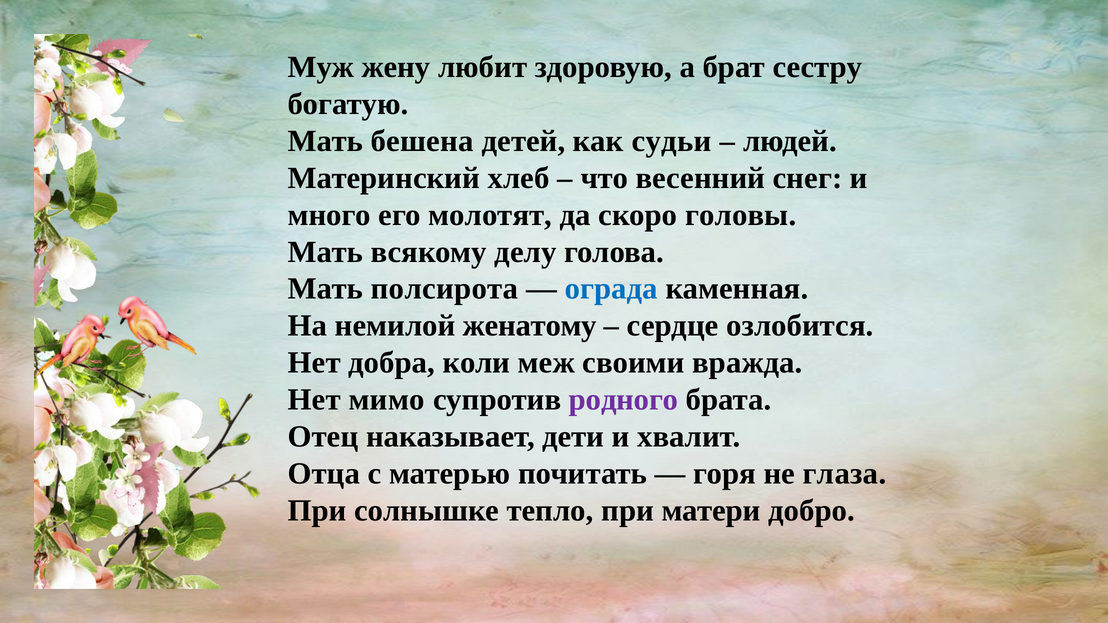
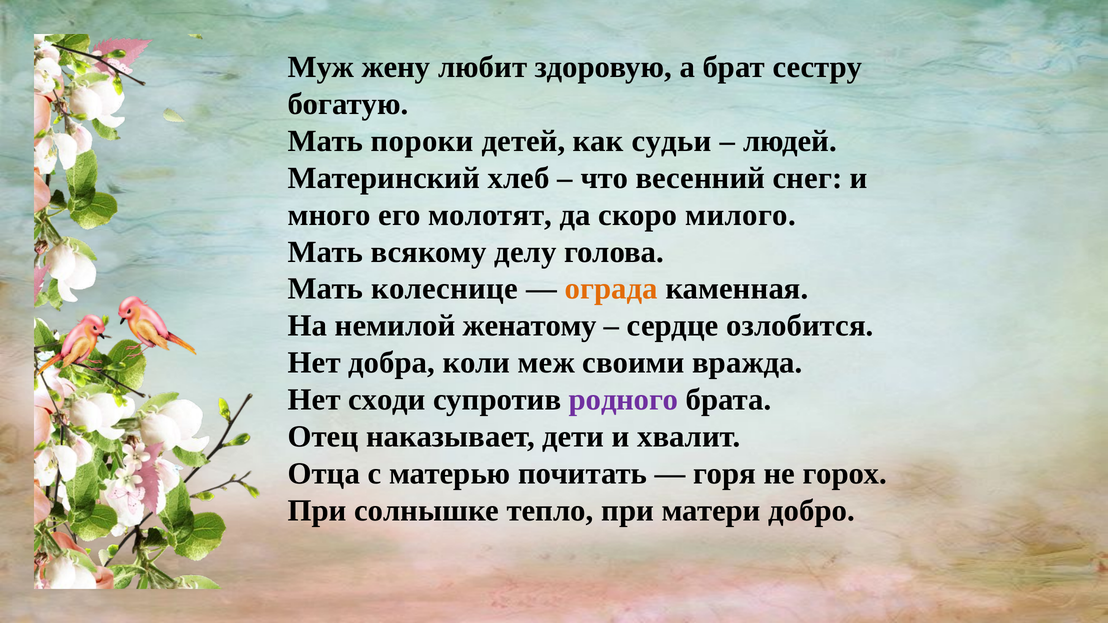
бешена: бешена -> пороки (422, 141)
головы: головы -> милого (741, 215)
полсирота: полсирота -> колеснице (445, 289)
ограда colour: blue -> orange (611, 289)
мимо: мимо -> сходи (387, 400)
глаза: глаза -> горох (845, 474)
